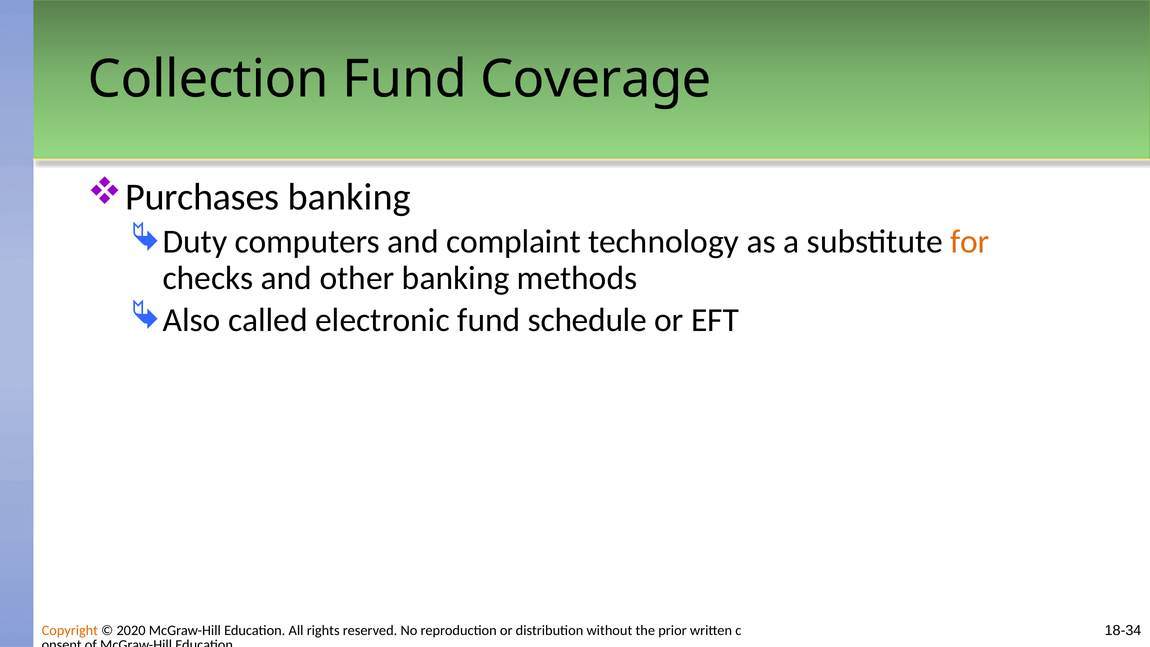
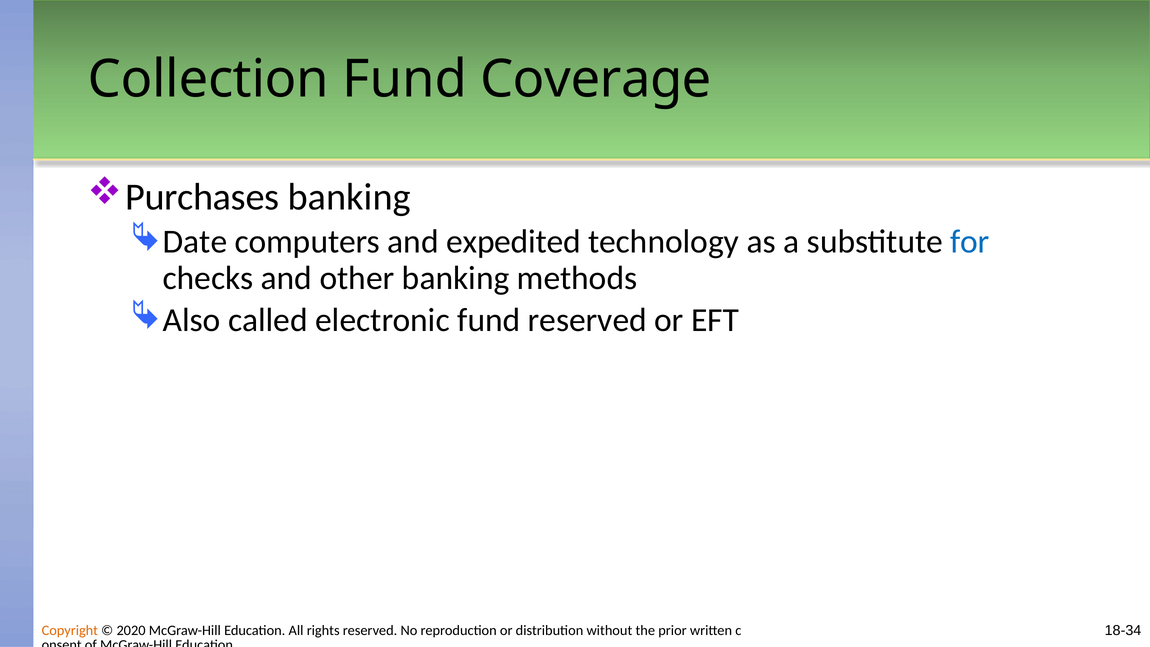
Duty: Duty -> Date (195, 242)
complaint: complaint -> expedited (514, 242)
for colour: orange -> blue (970, 242)
fund schedule: schedule -> reserved (587, 320)
